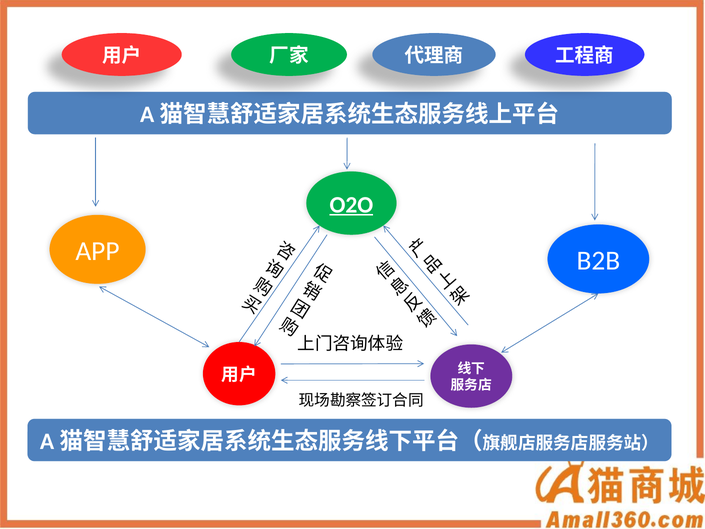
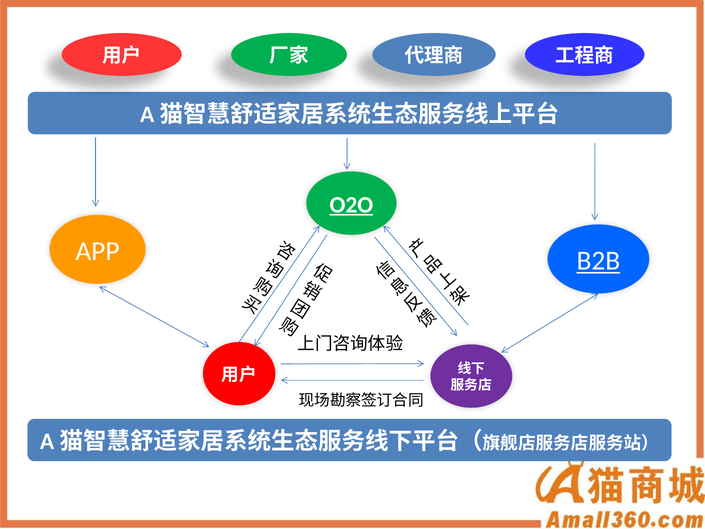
B2B underline: none -> present (598, 261)
